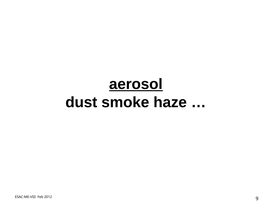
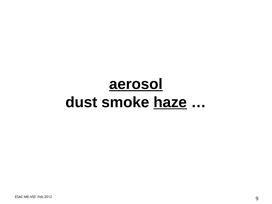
haze underline: none -> present (170, 102)
